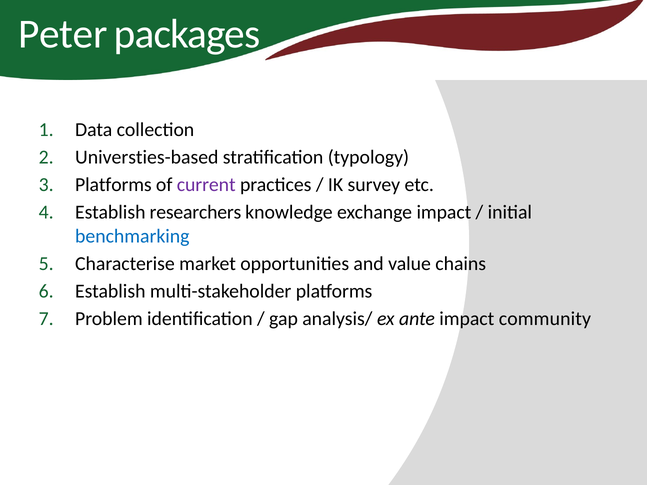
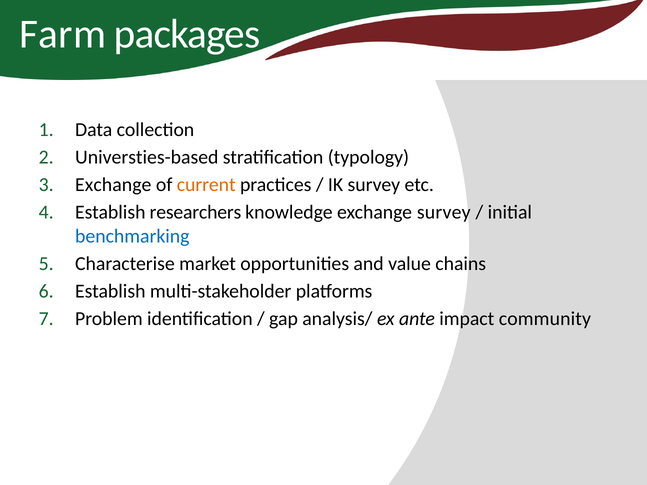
Peter: Peter -> Farm (63, 34)
Platforms: Platforms -> Exchange (113, 185)
current colour: purple -> orange (206, 185)
exchange impact: impact -> survey (444, 213)
